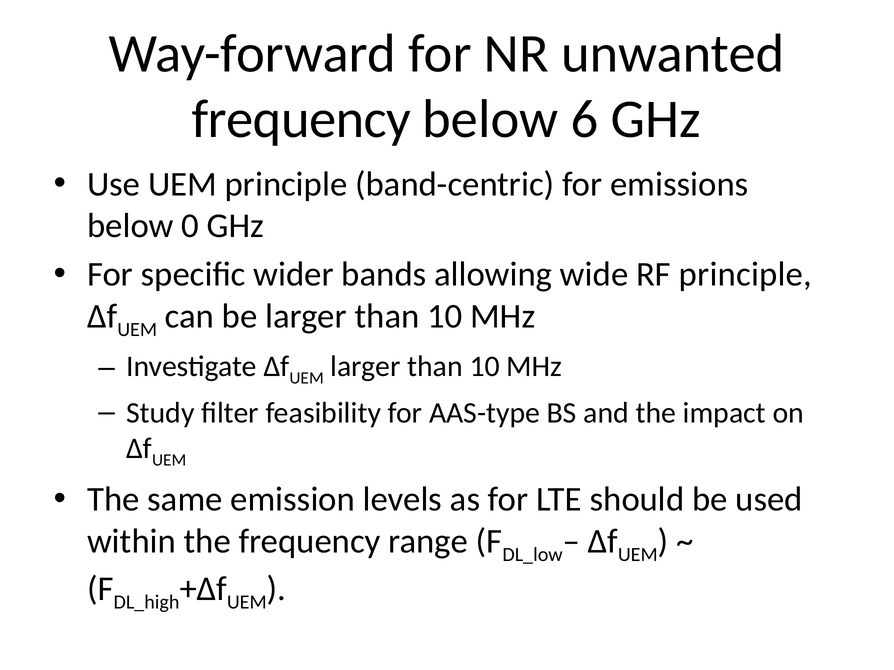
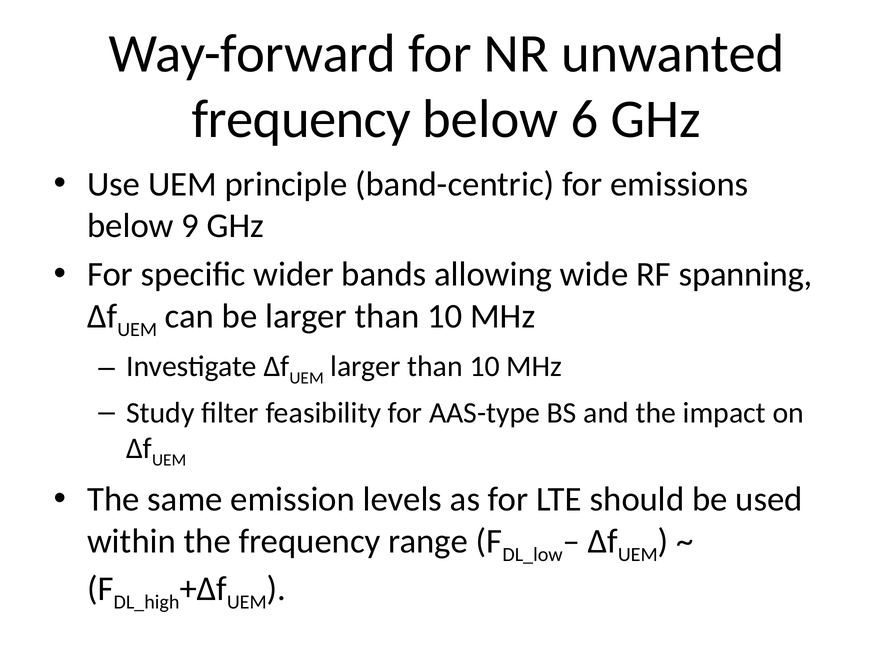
0: 0 -> 9 (190, 226)
RF principle: principle -> spanning (746, 275)
